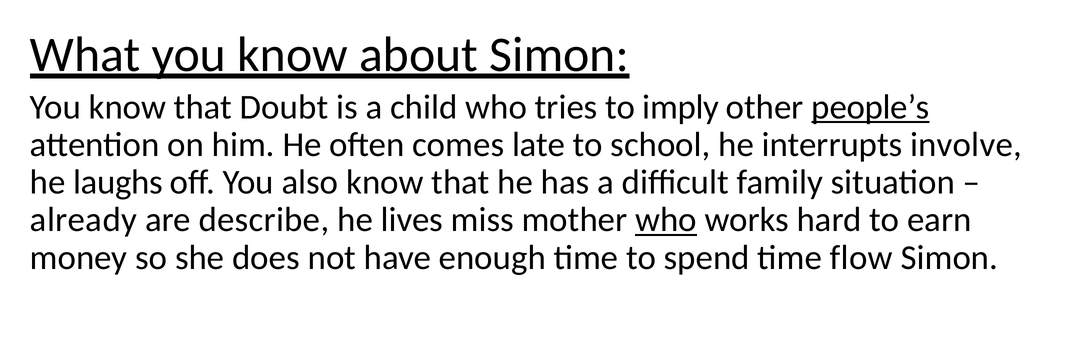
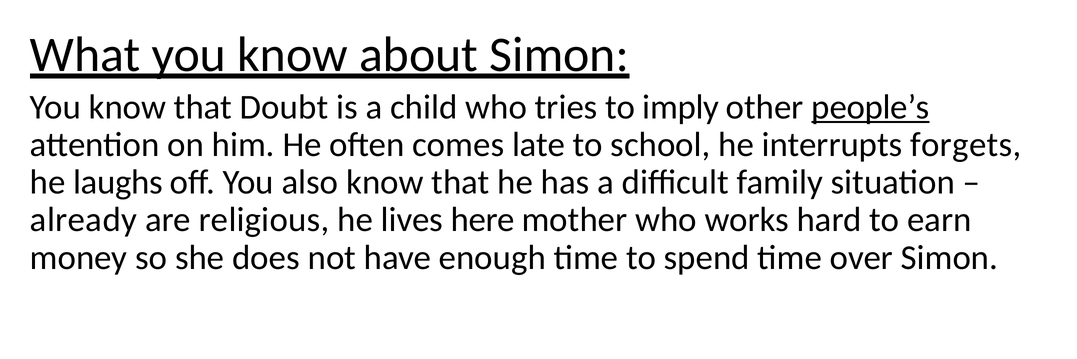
involve: involve -> forgets (966, 145)
describe: describe -> religious (264, 220)
miss: miss -> here (483, 220)
who underline: present -> none (666, 220)
flow: flow -> over (862, 258)
